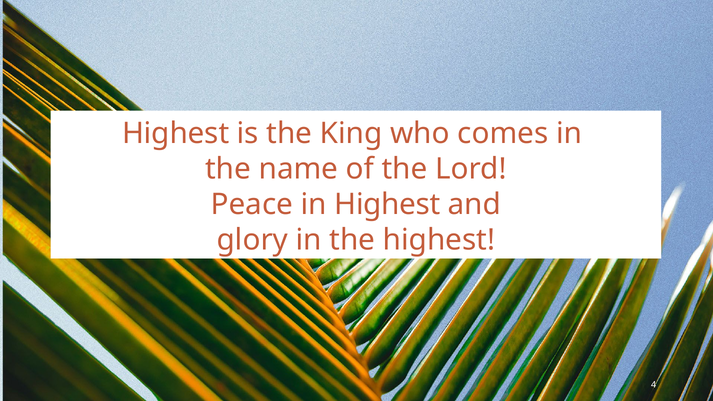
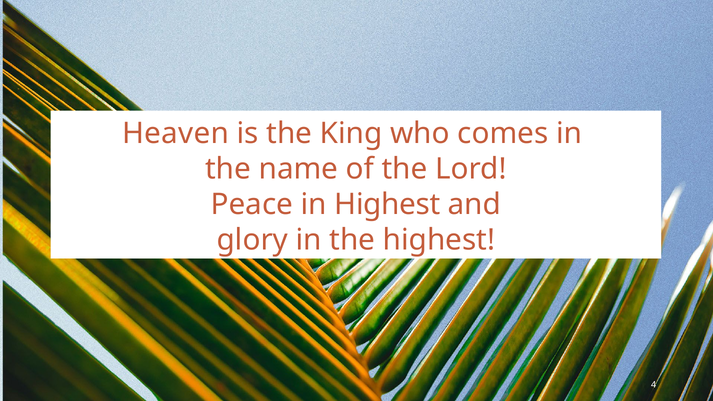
Highest: Highest -> Heaven (175, 133)
